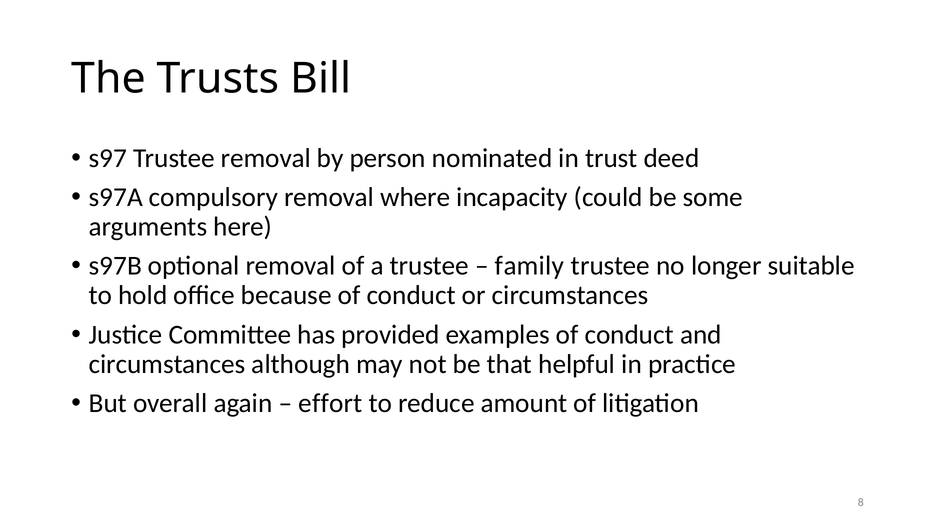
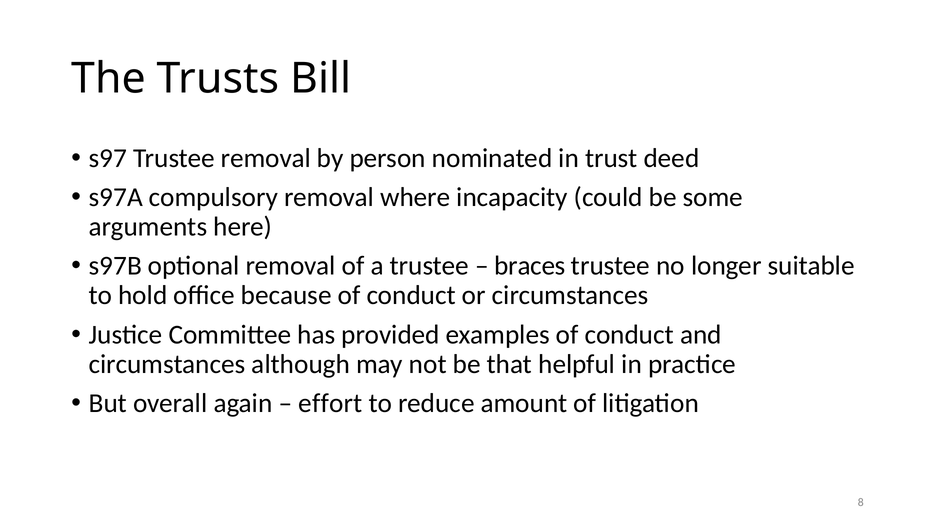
family: family -> braces (530, 266)
